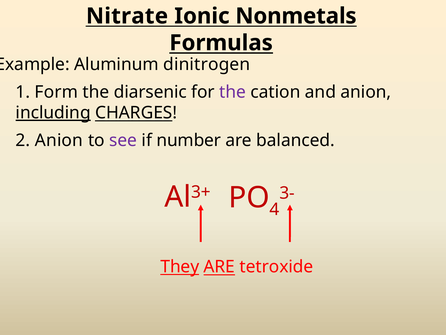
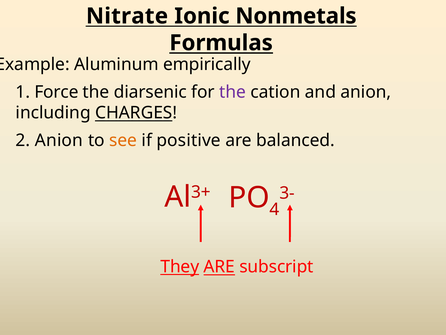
dinitrogen: dinitrogen -> empirically (207, 64)
Form: Form -> Force (56, 92)
including underline: present -> none (53, 113)
see colour: purple -> orange (123, 140)
number: number -> positive (189, 140)
tetroxide: tetroxide -> subscript (276, 267)
